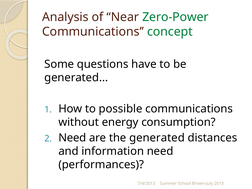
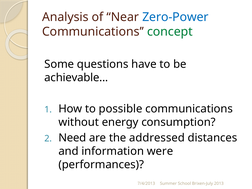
Zero-Power colour: green -> blue (175, 17)
generated: generated -> achievable (76, 78)
the generated: generated -> addressed (157, 138)
information need: need -> were (160, 151)
